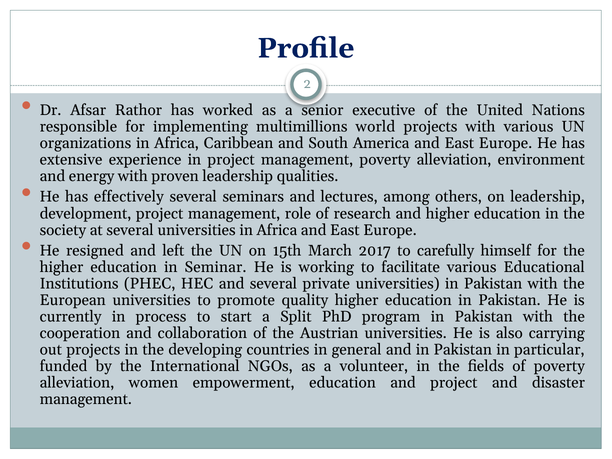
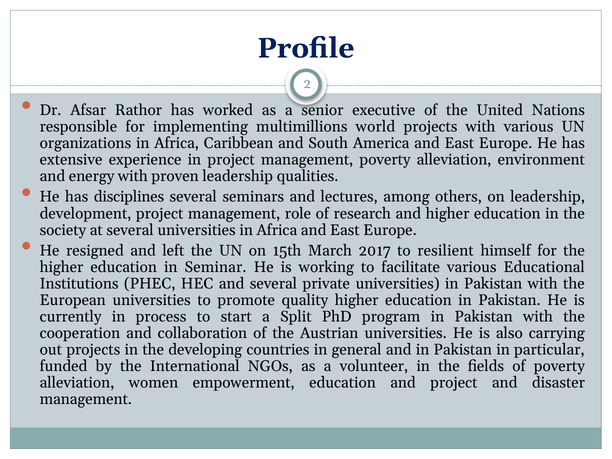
effectively: effectively -> disciplines (129, 197)
carefully: carefully -> resilient (446, 251)
